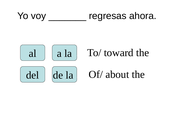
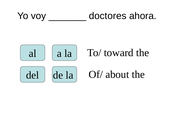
regresas: regresas -> doctores (108, 16)
